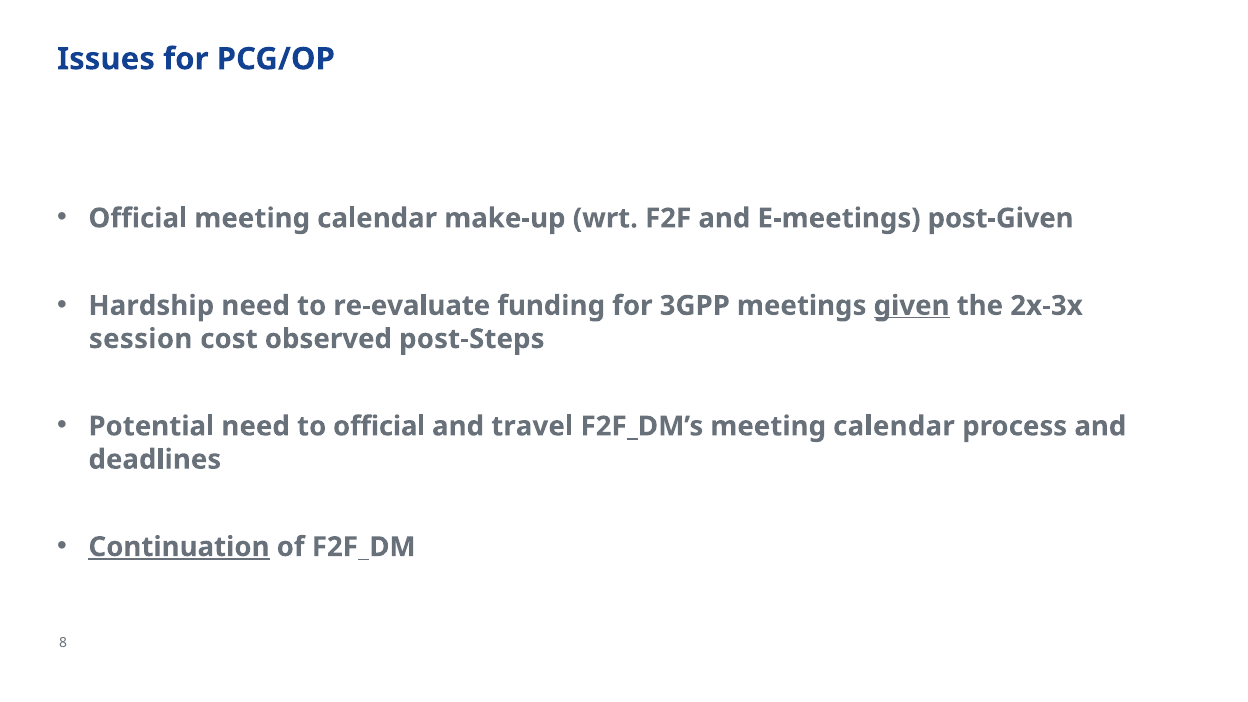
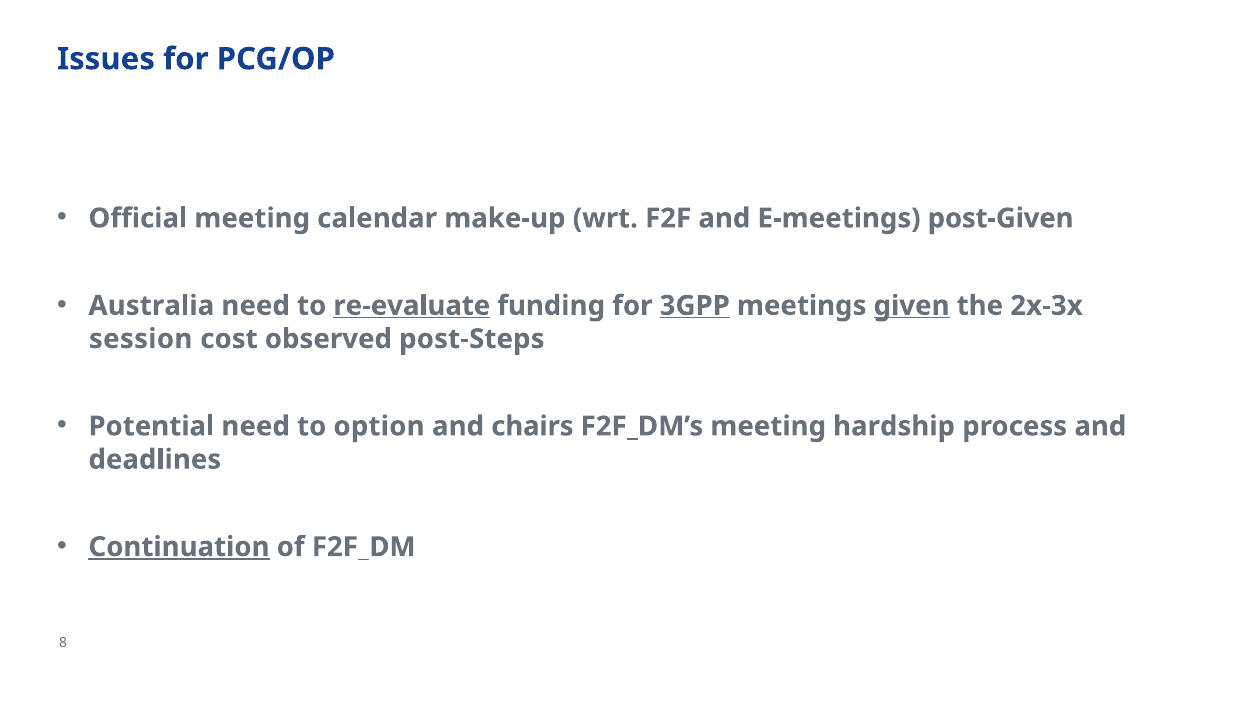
Hardship: Hardship -> Australia (151, 306)
re-evaluate underline: none -> present (412, 306)
3GPP underline: none -> present (695, 306)
to official: official -> option (379, 426)
travel: travel -> chairs (532, 426)
F2F_DM’s meeting calendar: calendar -> hardship (894, 426)
